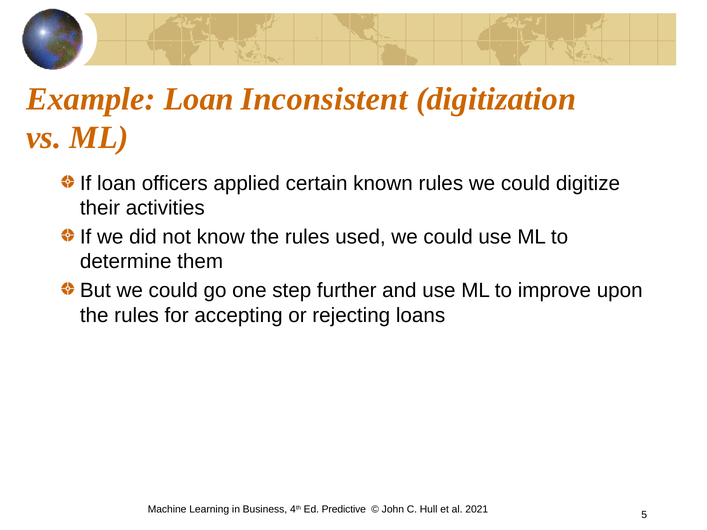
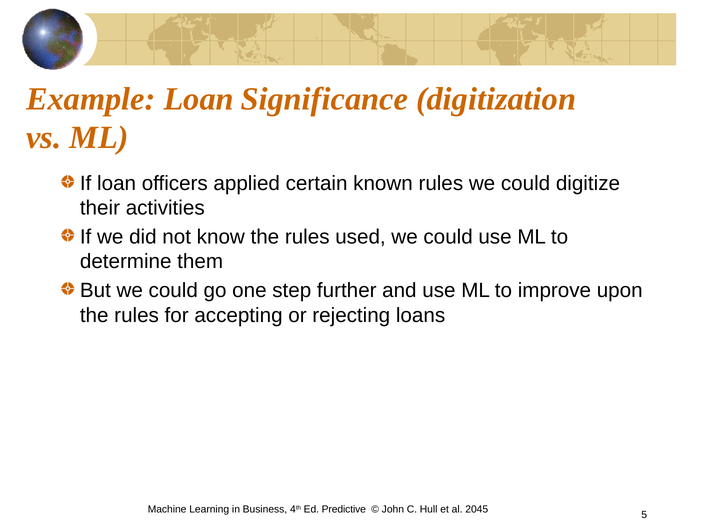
Inconsistent: Inconsistent -> Significance (324, 99)
2021: 2021 -> 2045 (477, 509)
